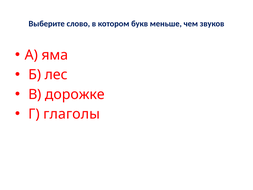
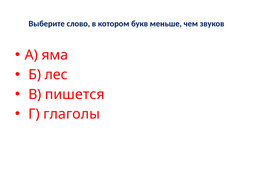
дорожке: дорожке -> пишется (75, 94)
